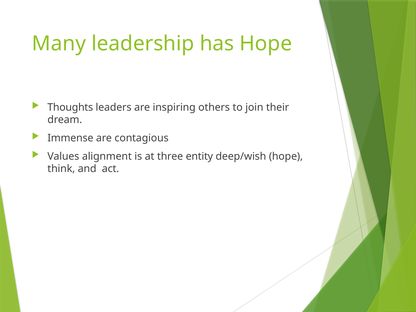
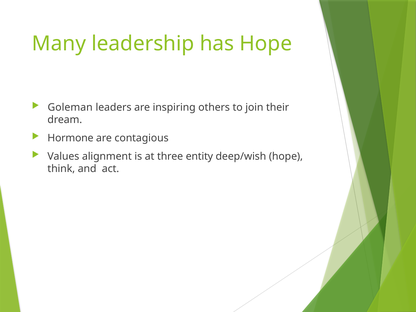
Thoughts: Thoughts -> Goleman (70, 107)
Immense: Immense -> Hormone (70, 138)
